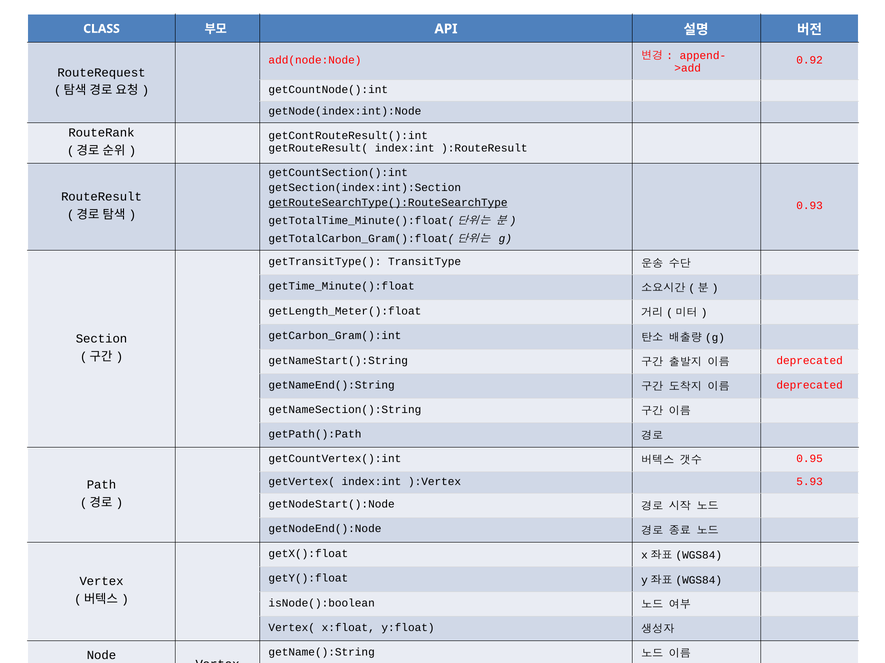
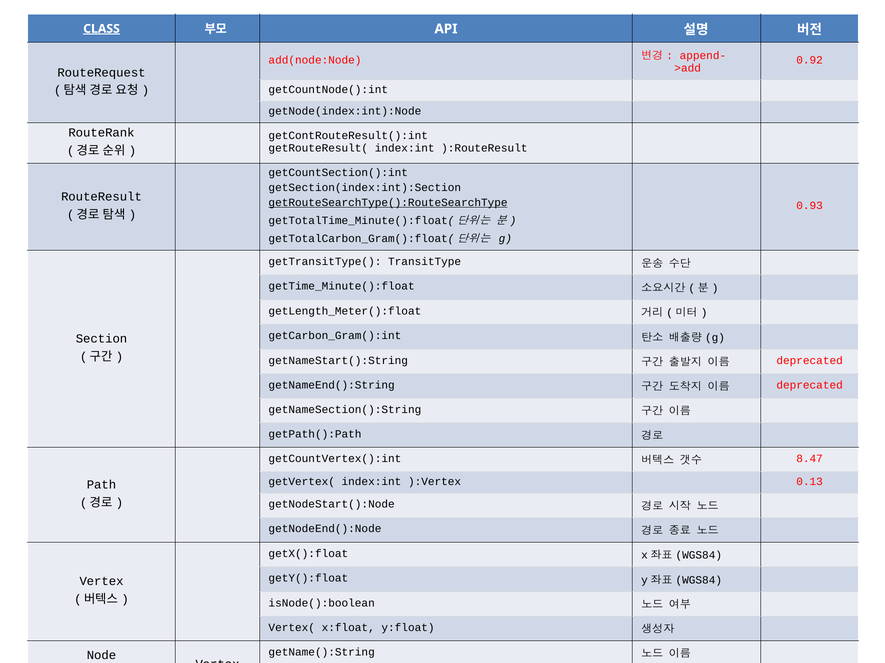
CLASS underline: none -> present (102, 29)
0.95: 0.95 -> 8.47 (810, 459)
5.93: 5.93 -> 0.13 (810, 482)
